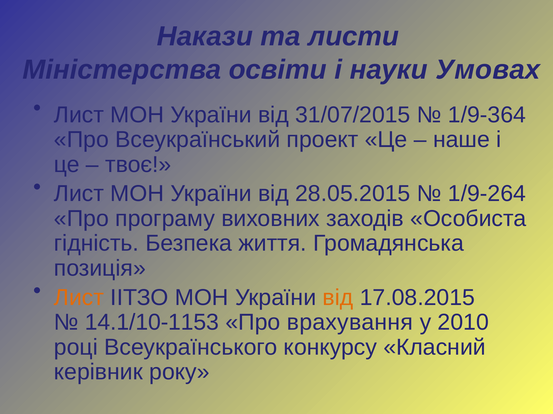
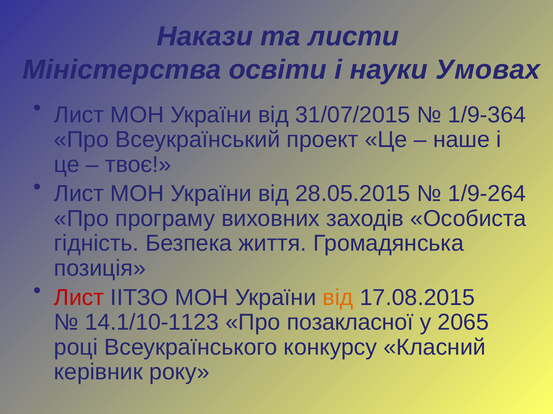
Лист colour: orange -> red (79, 298)
14.1/10-1153: 14.1/10-1153 -> 14.1/10-1123 (152, 323)
врахування: врахування -> позакласної (350, 323)
2010: 2010 -> 2065 (463, 323)
